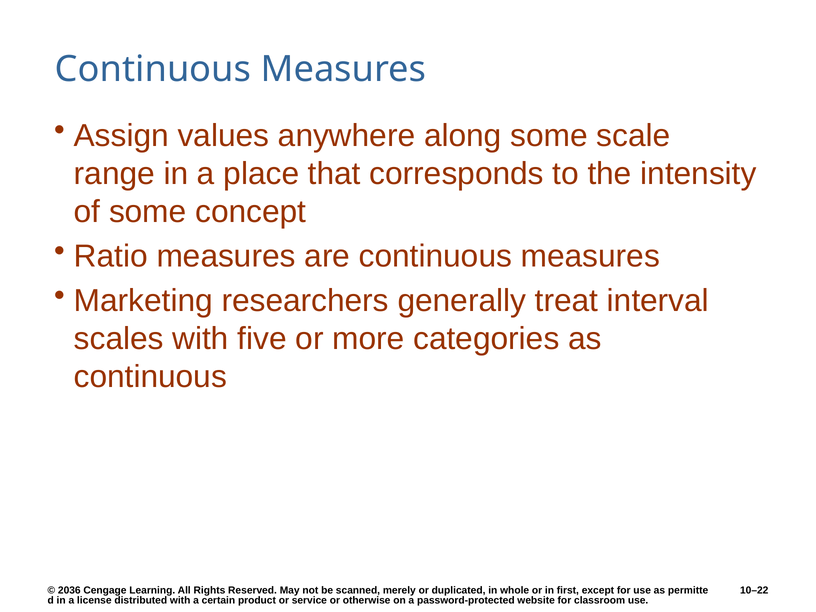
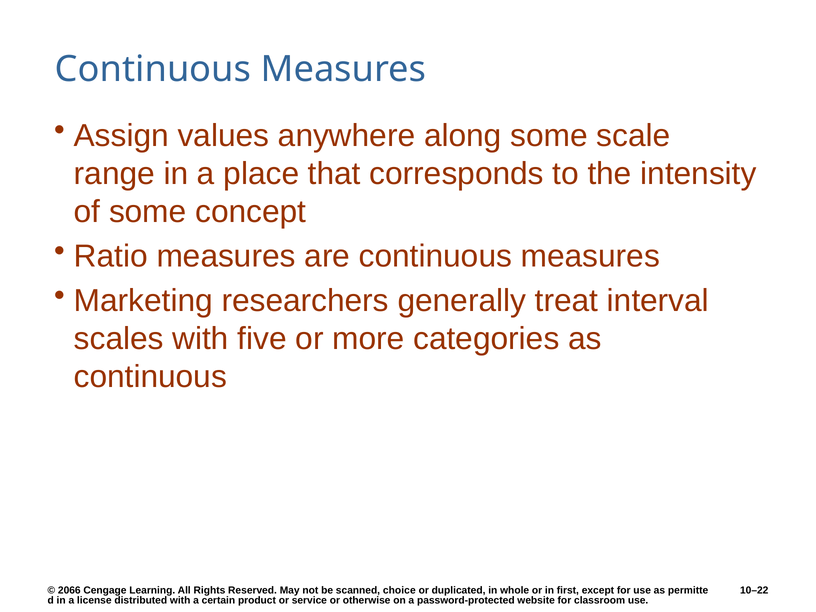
2036: 2036 -> 2066 (69, 590)
merely: merely -> choice (399, 590)
